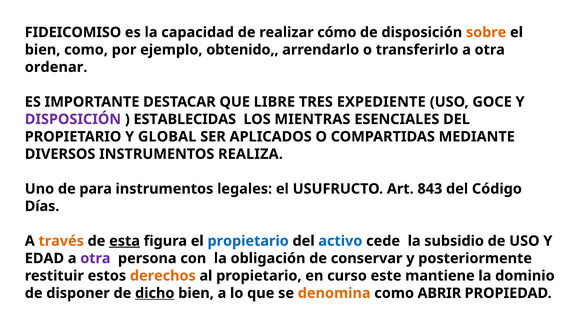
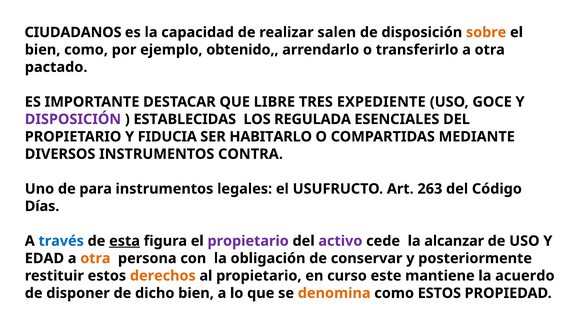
FIDEICOMISO: FIDEICOMISO -> CIUDADANOS (73, 32)
cómo: cómo -> salen (337, 32)
ordenar: ordenar -> pactado (56, 67)
MIENTRAS: MIENTRAS -> REGULADA (313, 119)
GLOBAL: GLOBAL -> FIDUCIA (167, 137)
APLICADOS: APLICADOS -> HABITARLO (271, 137)
REALIZA: REALIZA -> CONTRA (250, 154)
843: 843 -> 263 (430, 189)
través colour: orange -> blue (61, 241)
propietario colour: blue -> purple (248, 241)
activo colour: blue -> purple (340, 241)
subsidio: subsidio -> alcanzar (454, 241)
otra colour: purple -> orange (95, 258)
dominio: dominio -> acuerdo (525, 275)
dicho underline: present -> none (155, 293)
como ABRIR: ABRIR -> ESTOS (439, 293)
